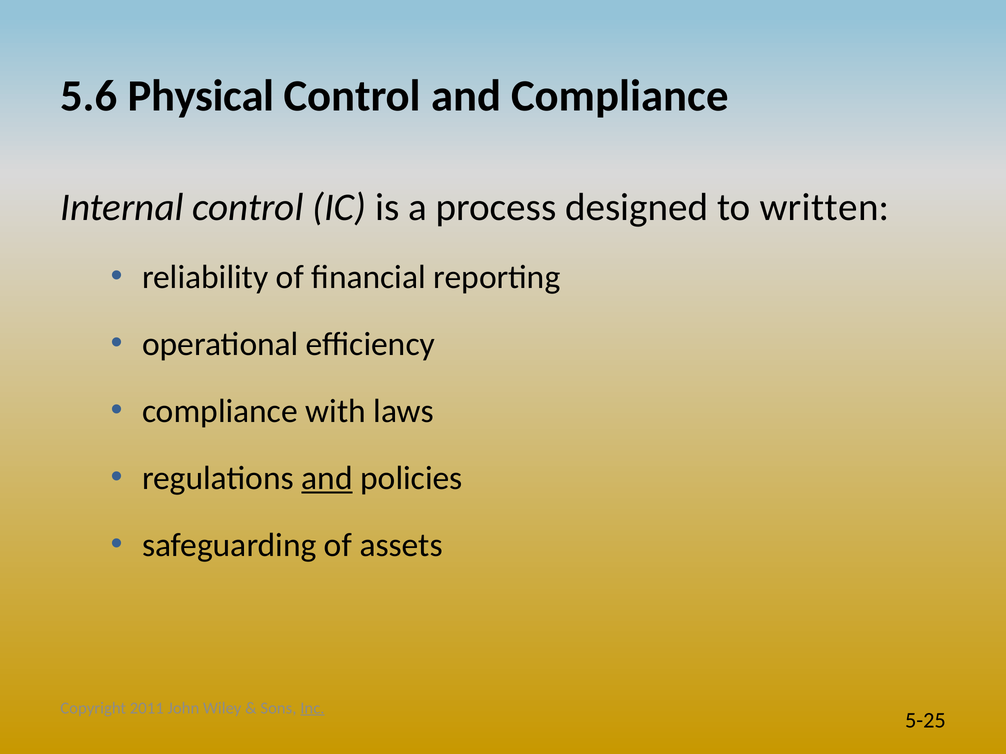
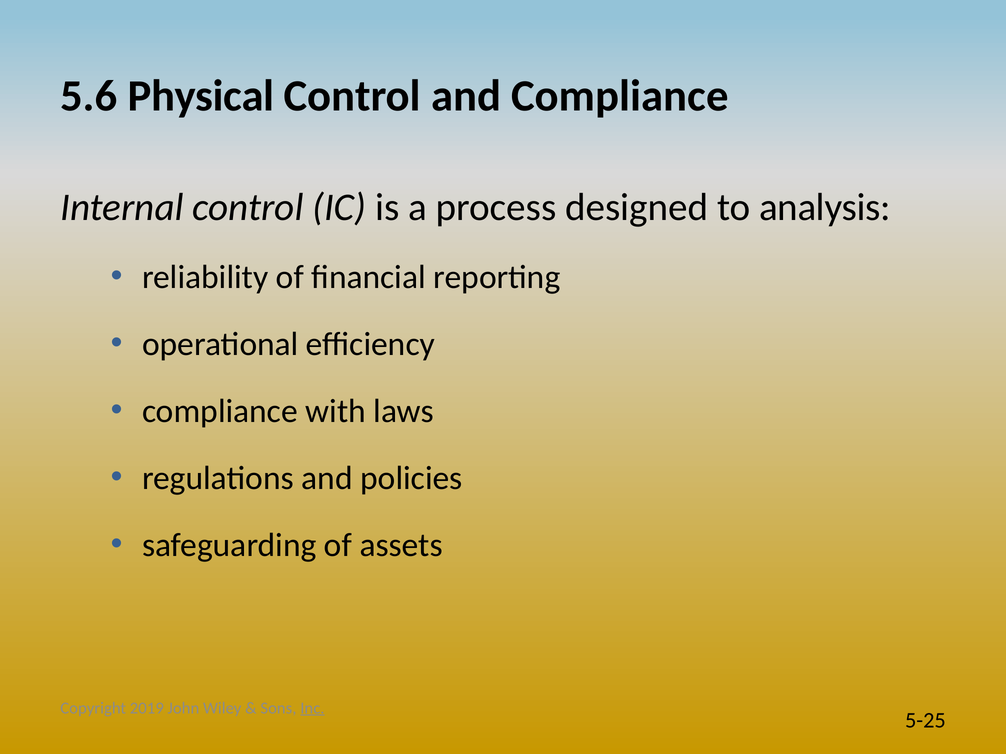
written: written -> analysis (825, 207)
and underline: present -> none (327, 479)
2011: 2011 -> 2019 (147, 708)
